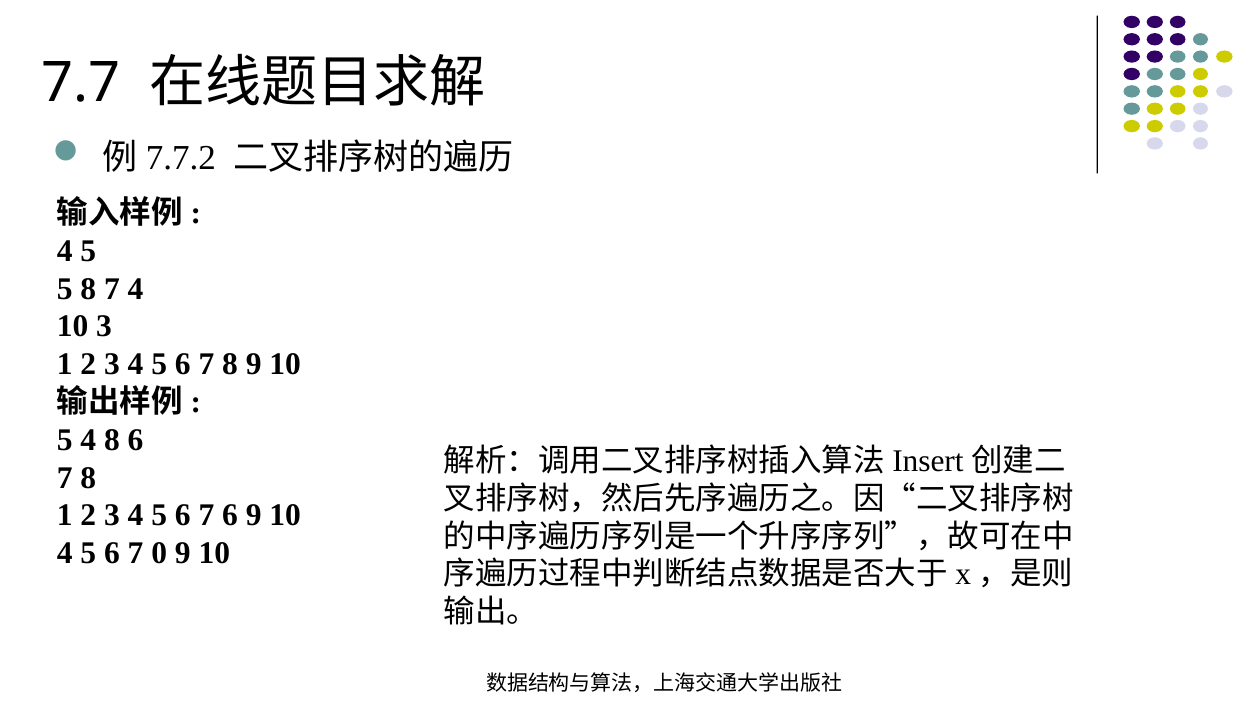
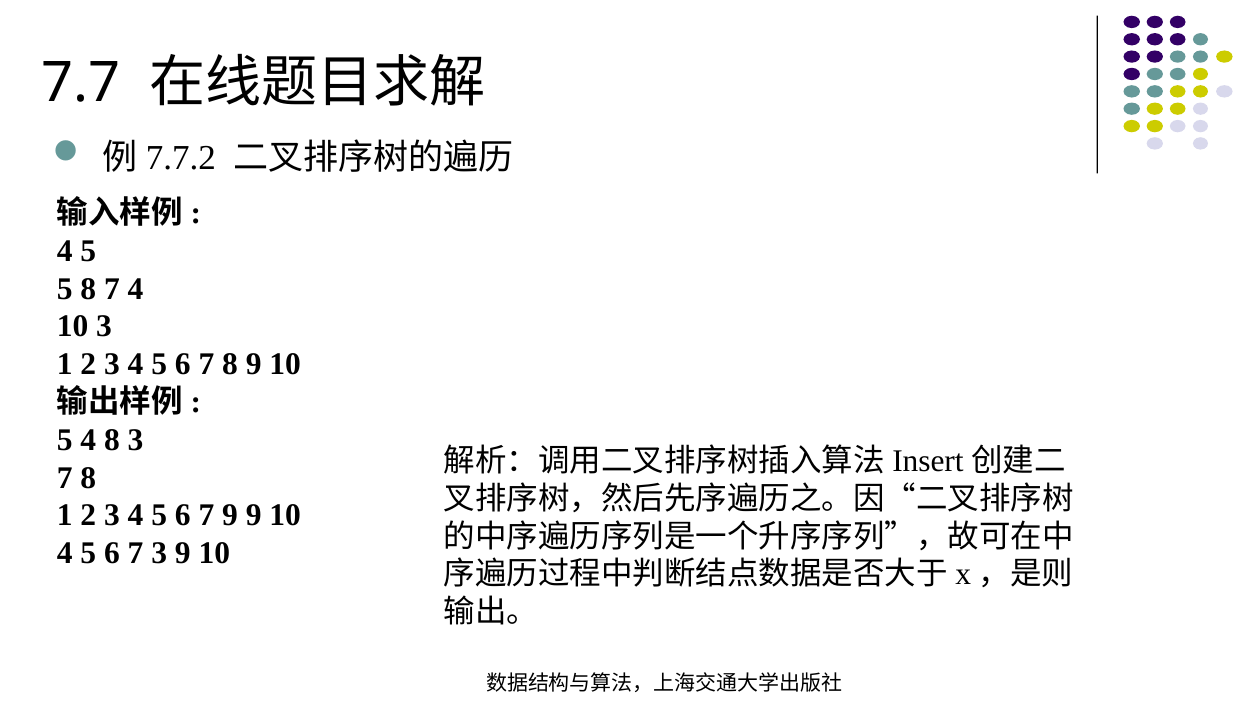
8 6: 6 -> 3 (136, 440)
7 6: 6 -> 9 (230, 515)
7 0: 0 -> 3 (159, 553)
